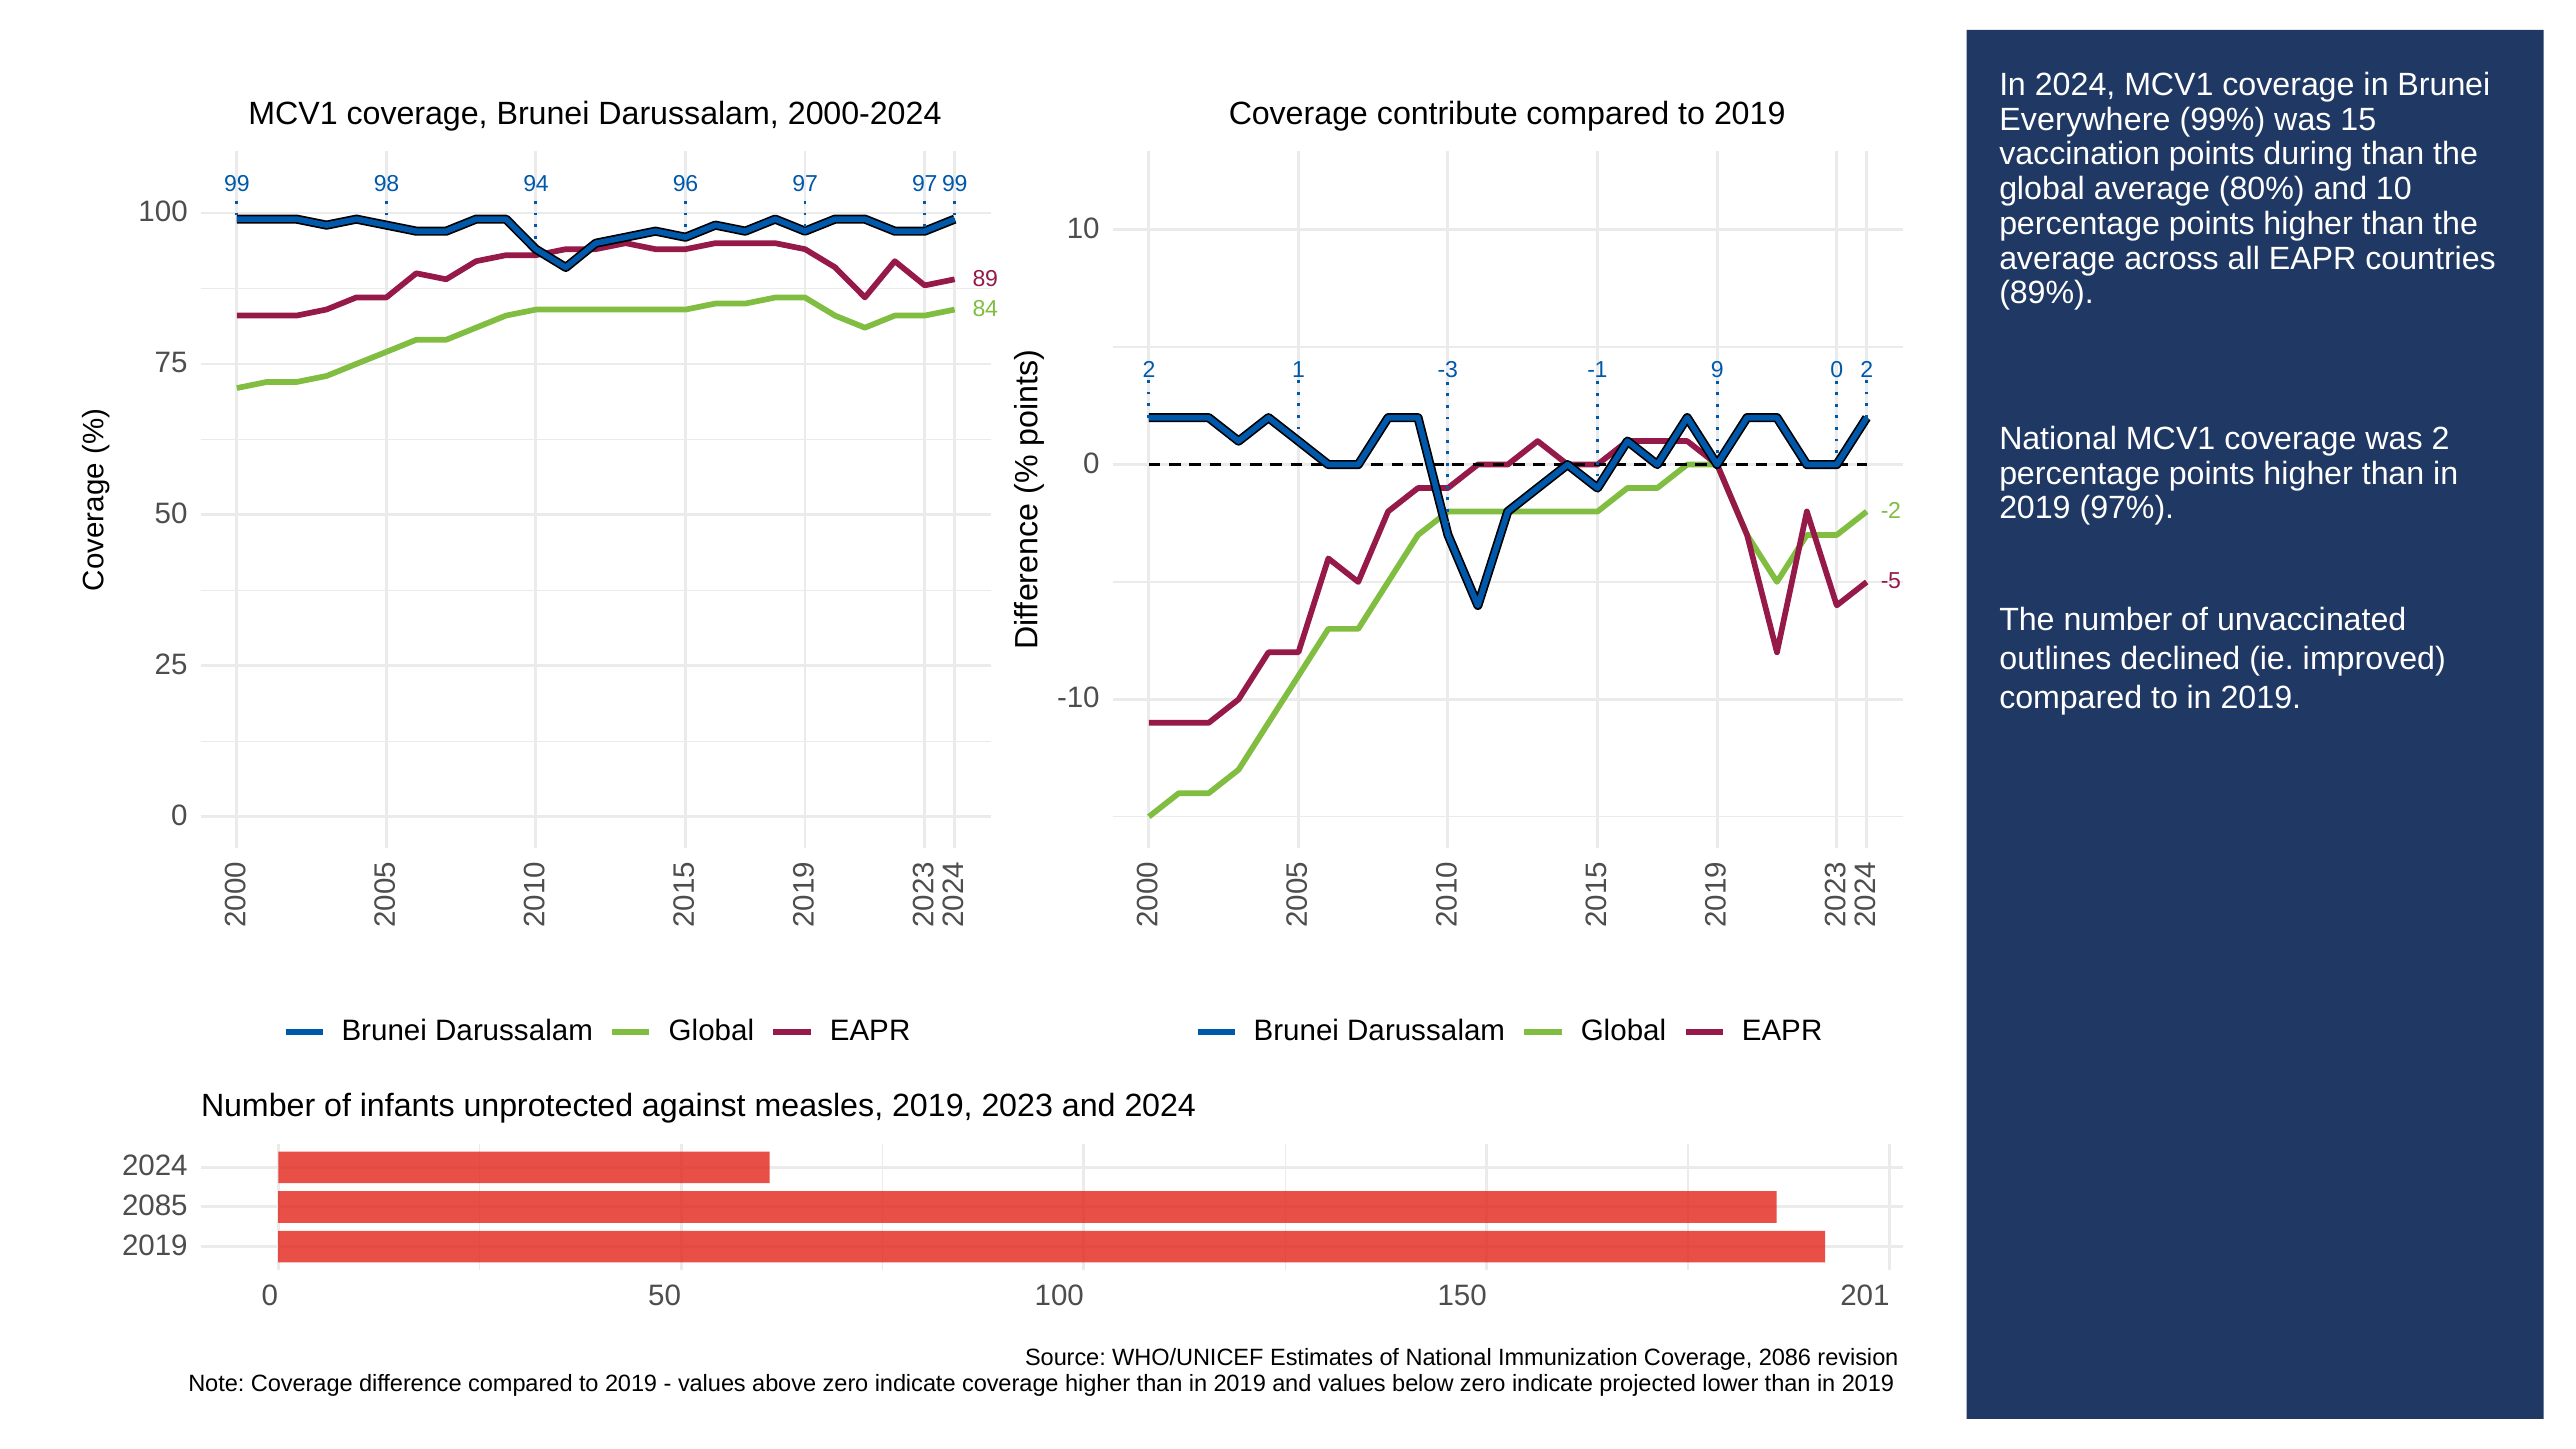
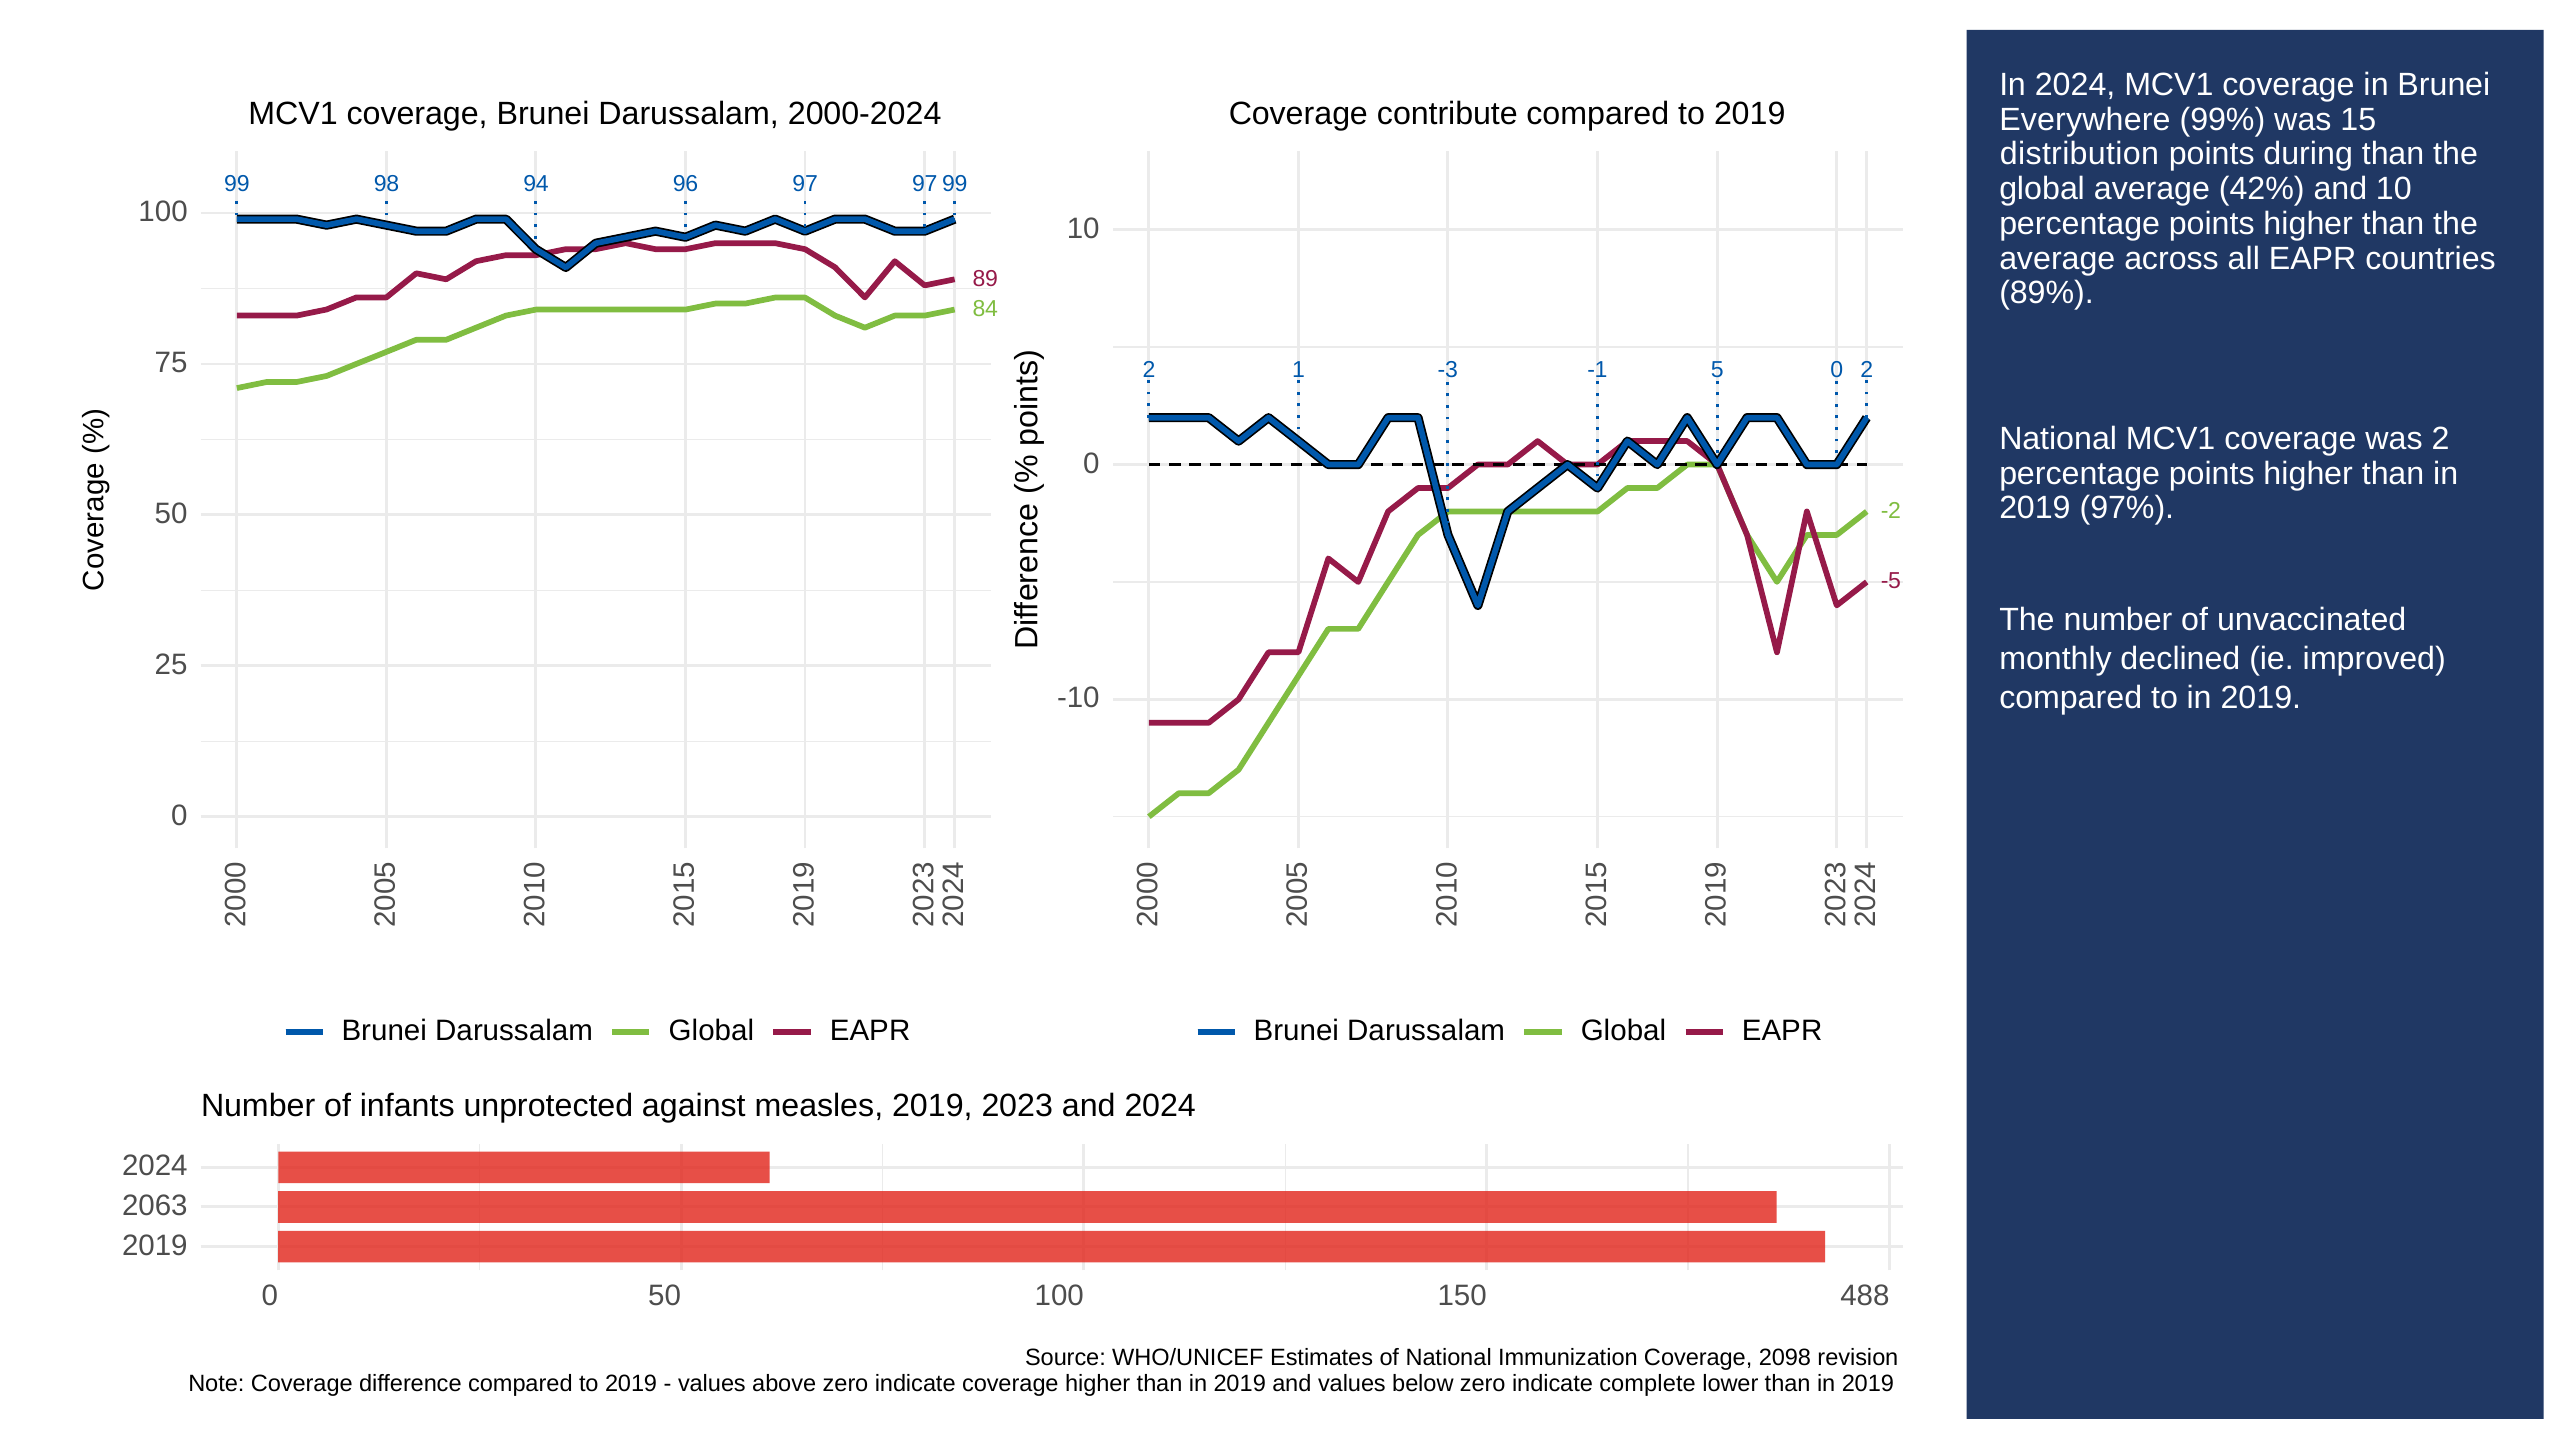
vaccination: vaccination -> distribution (2079, 154)
80%: 80% -> 42% (2262, 189)
-1 9: 9 -> 5 (1717, 370)
outlines: outlines -> monthly (2056, 659)
2085: 2085 -> 2063 (155, 1206)
201: 201 -> 488 (1865, 1296)
2086: 2086 -> 2098 (1785, 1358)
projected: projected -> complete (1648, 1383)
